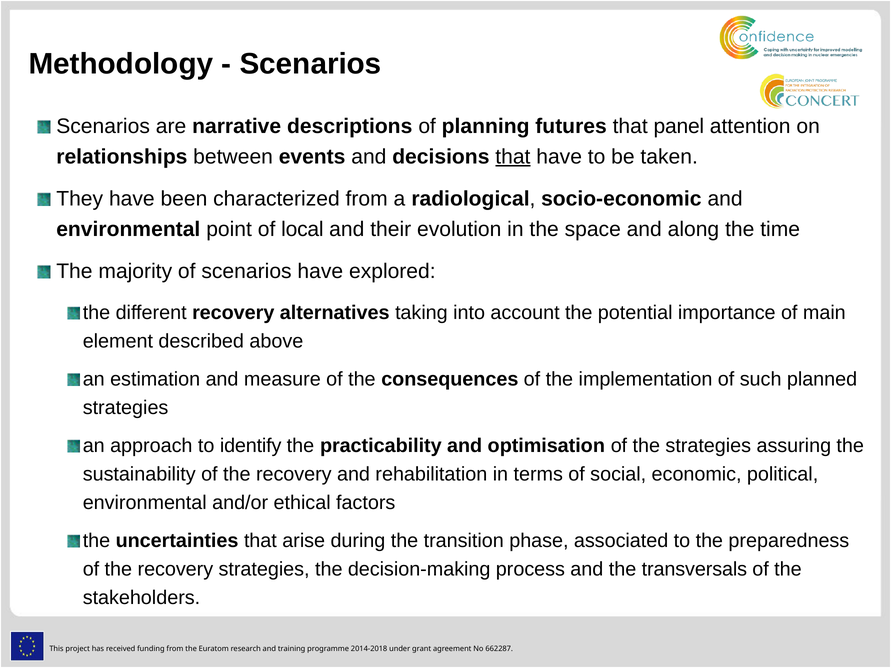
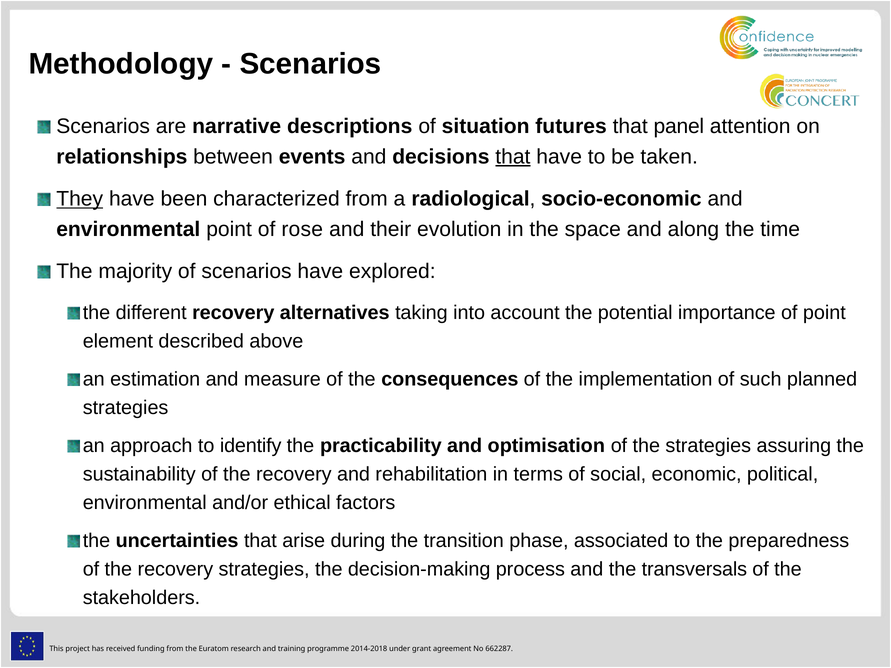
planning: planning -> situation (486, 126)
They underline: none -> present (80, 199)
local: local -> rose (302, 229)
of main: main -> point (824, 313)
